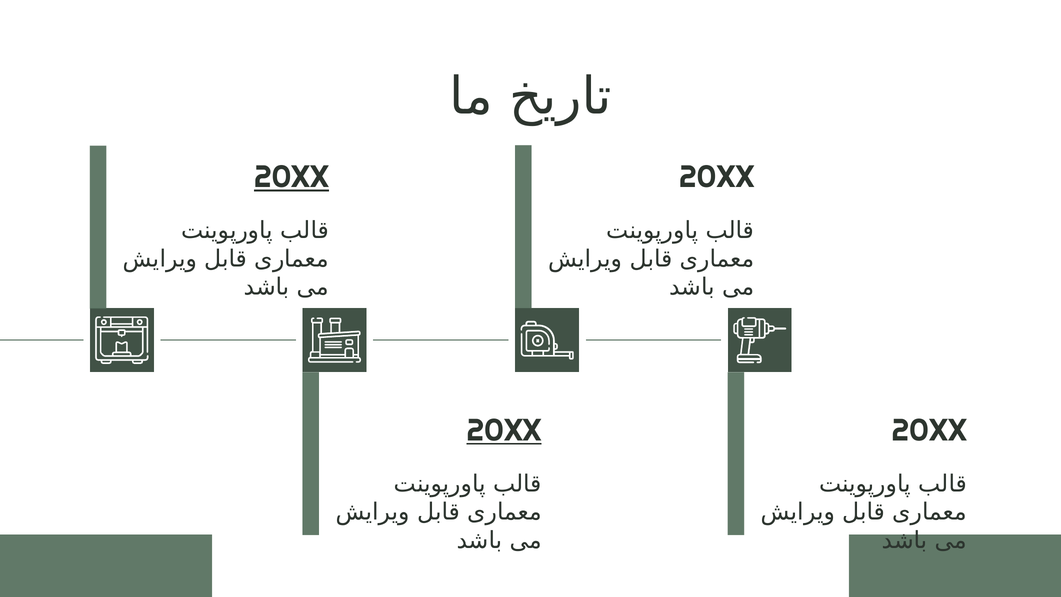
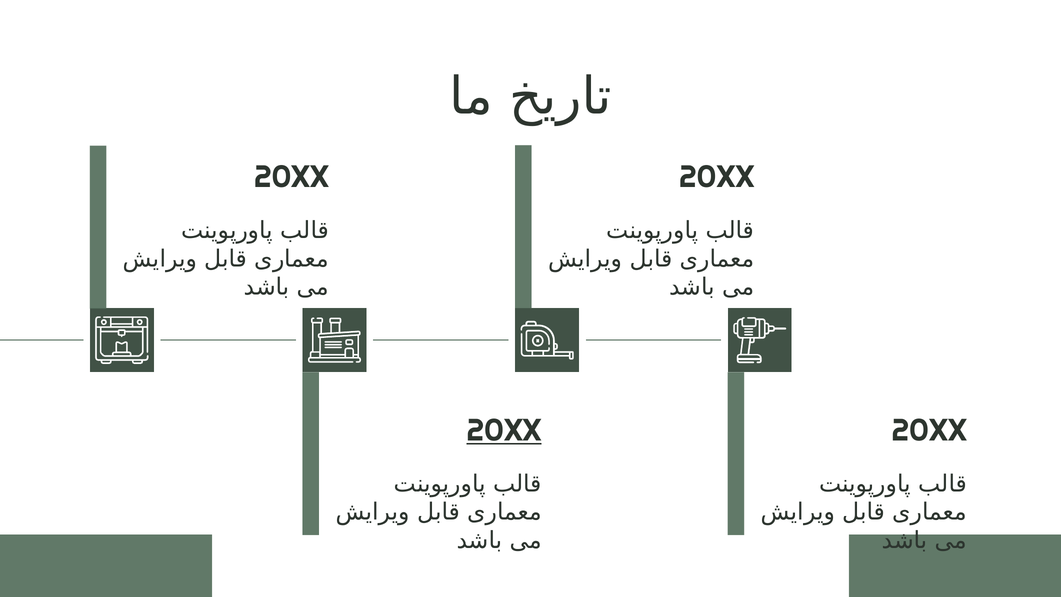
20XX underline: present -> none (292, 177)
